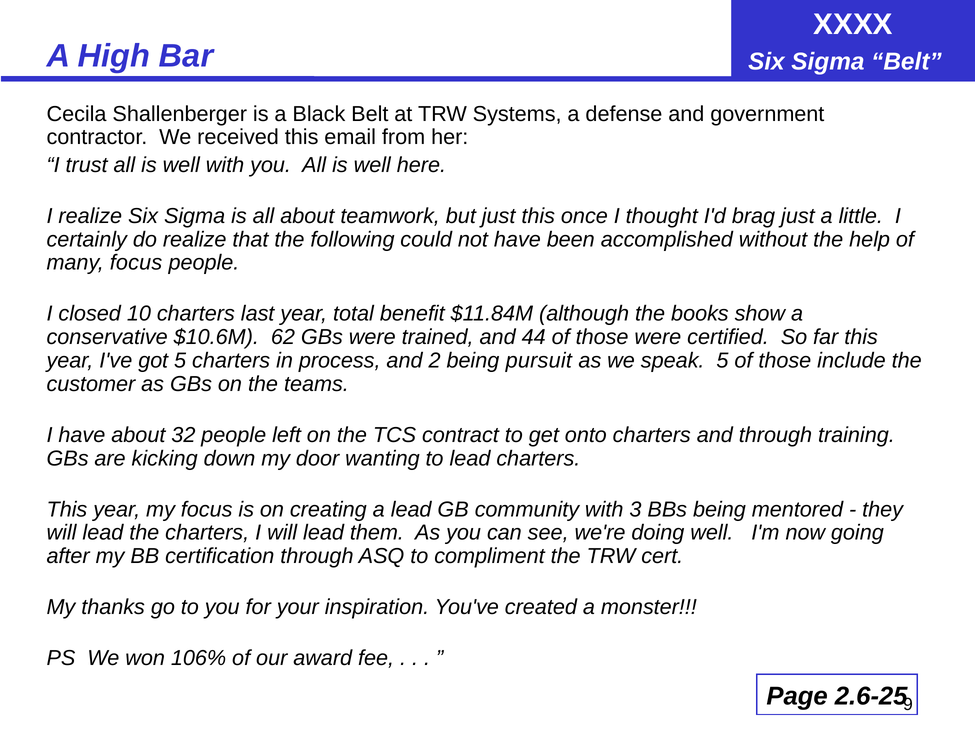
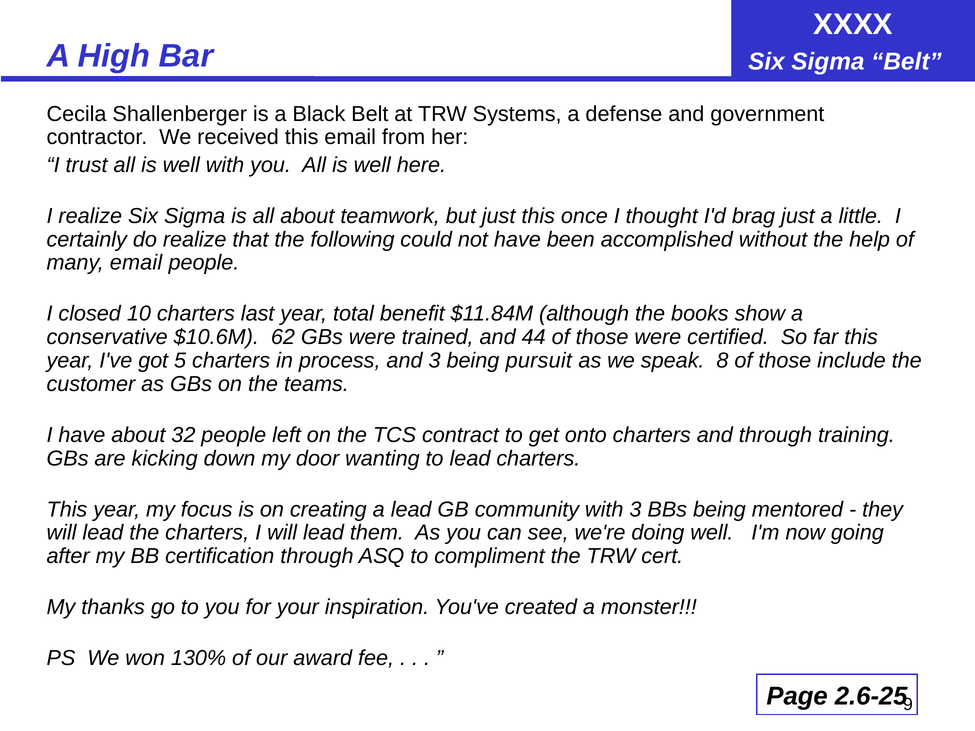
many focus: focus -> email (136, 263)
and 2: 2 -> 3 (435, 361)
speak 5: 5 -> 8 (722, 361)
106%: 106% -> 130% (199, 659)
